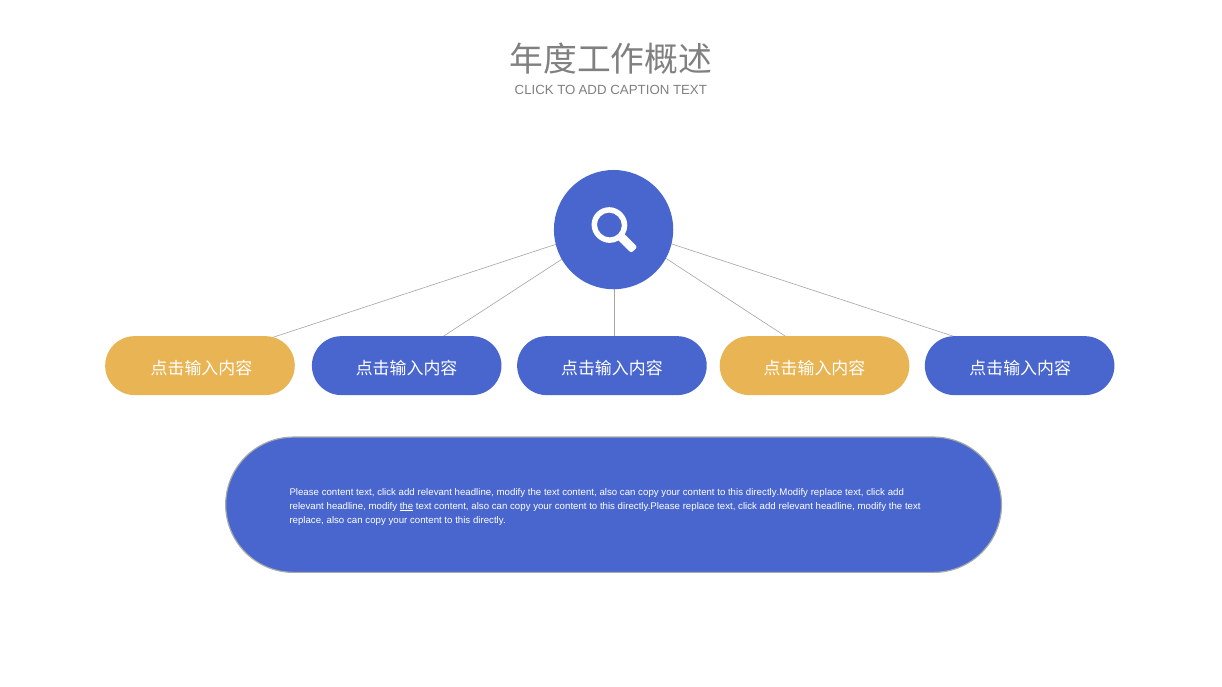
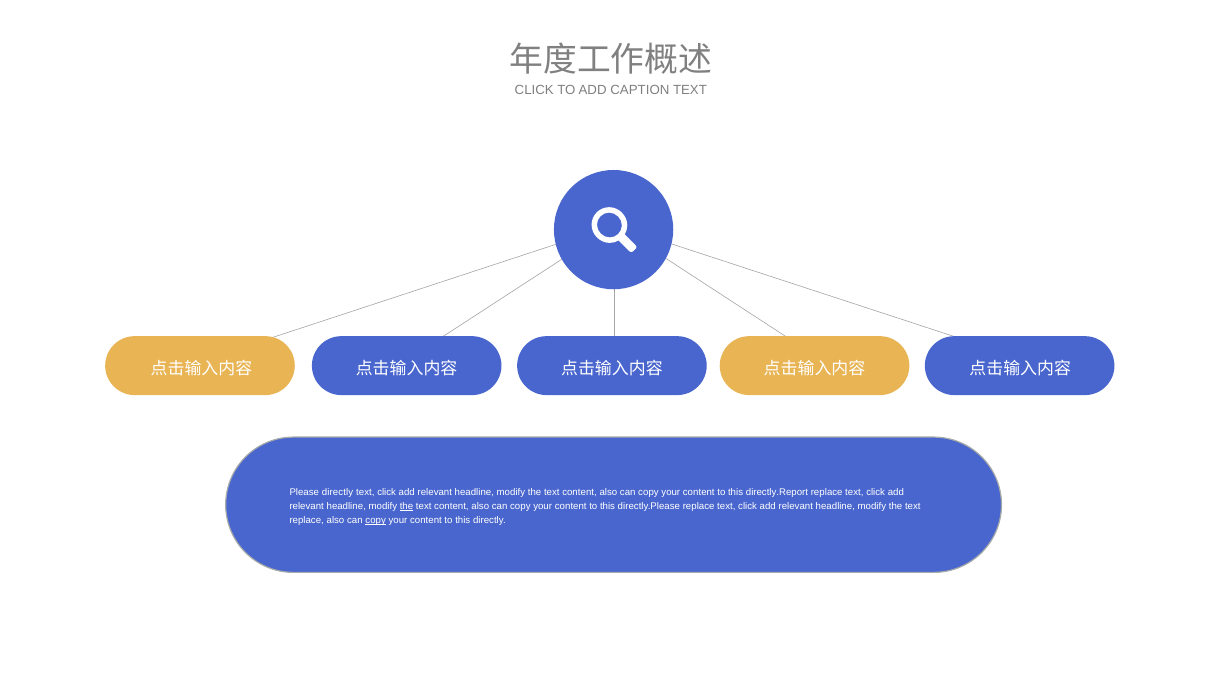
Please content: content -> directly (338, 493)
directly.Modify: directly.Modify -> directly.Report (777, 493)
copy underline: none -> present (376, 521)
